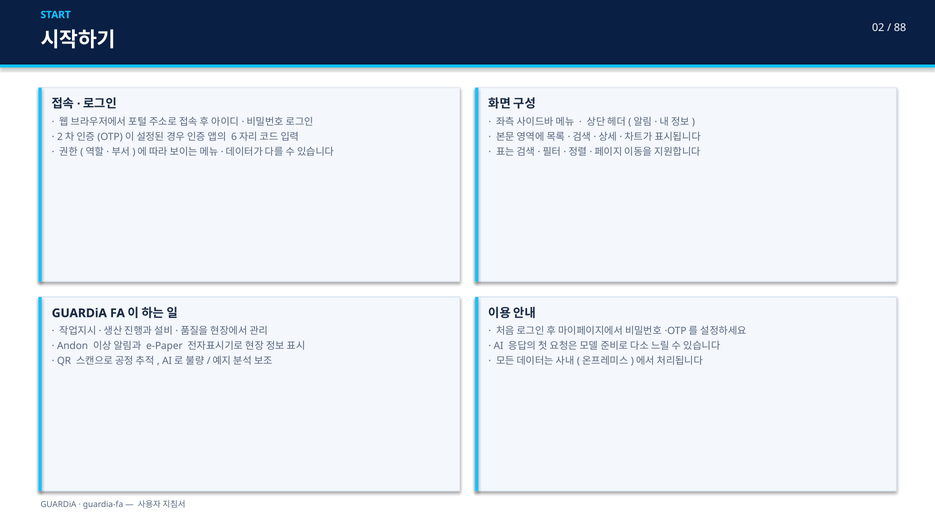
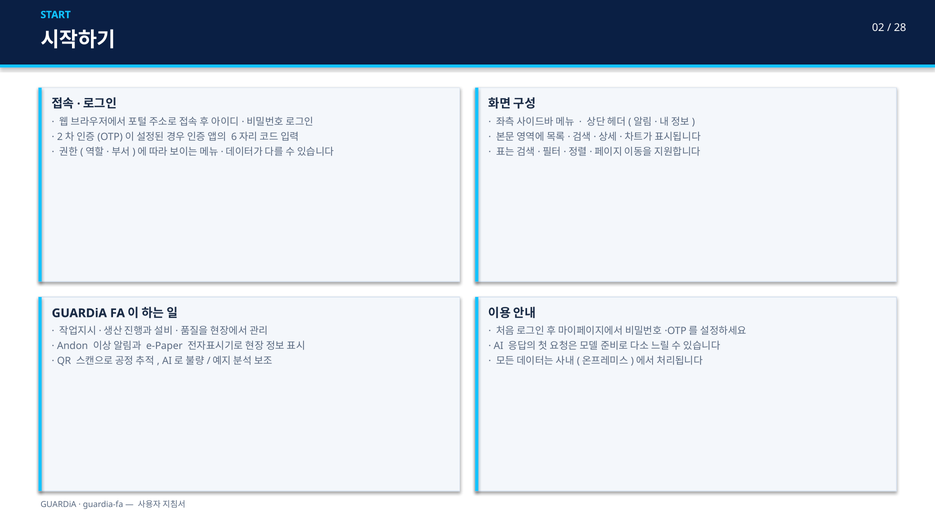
88: 88 -> 28 (900, 28)
